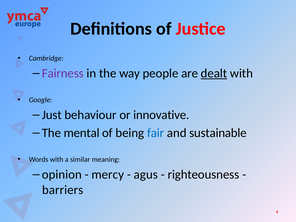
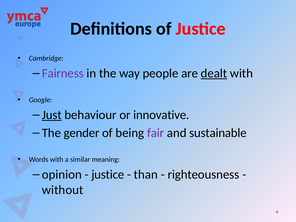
Just underline: none -> present (52, 115)
mental: mental -> gender (82, 133)
fair colour: blue -> purple (156, 133)
mercy: mercy -> justice (108, 175)
agus: agus -> than (146, 175)
barriers: barriers -> without (63, 190)
